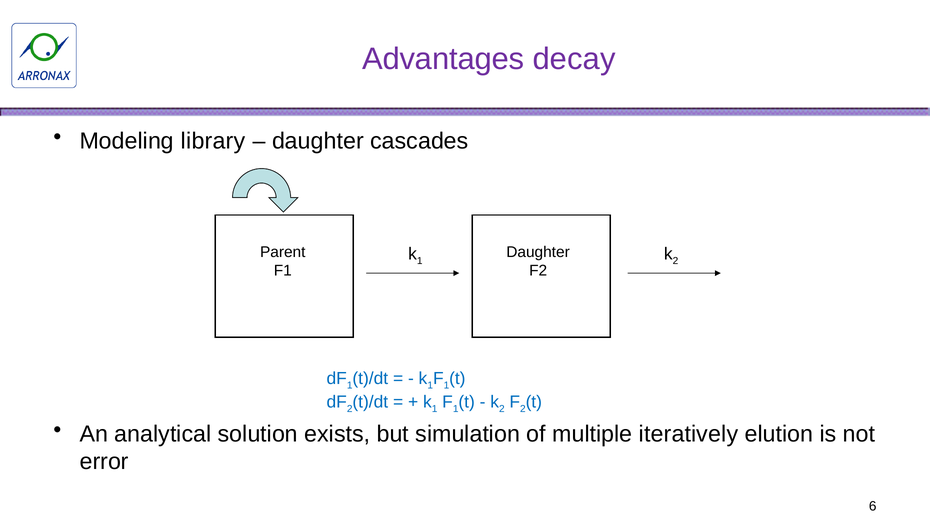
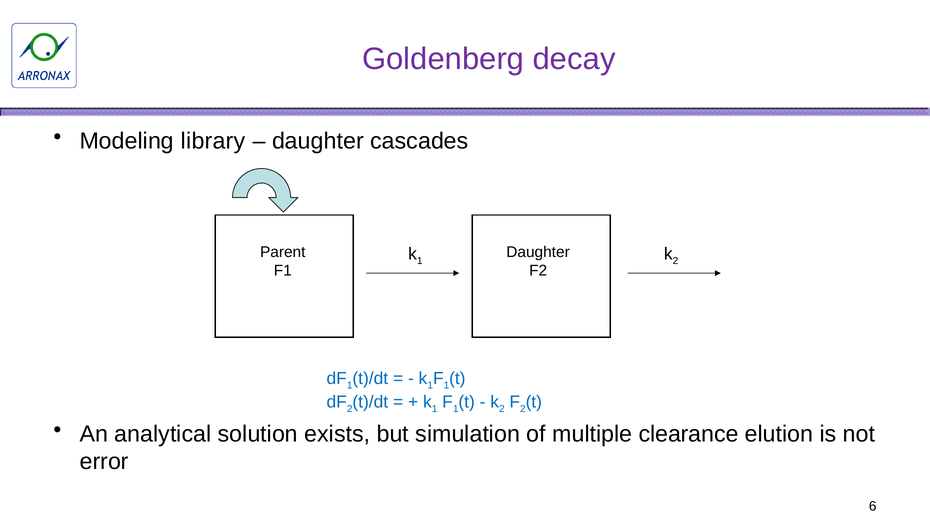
Advantages: Advantages -> Goldenberg (443, 59)
iteratively: iteratively -> clearance (689, 434)
